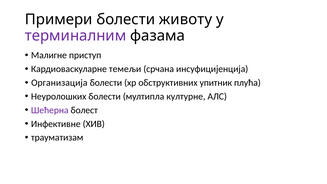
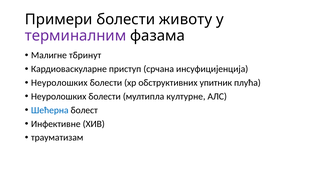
приступ: приступ -> тбринут (85, 55)
темељи: темељи -> приступ (125, 69)
Организација: Организација -> Неуролошких (59, 83)
Шећерна colour: purple -> blue (50, 110)
